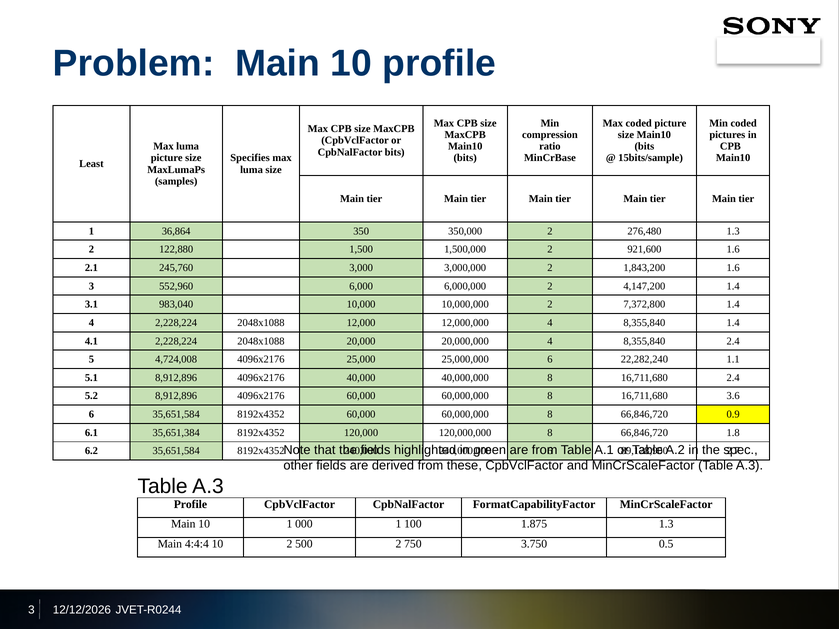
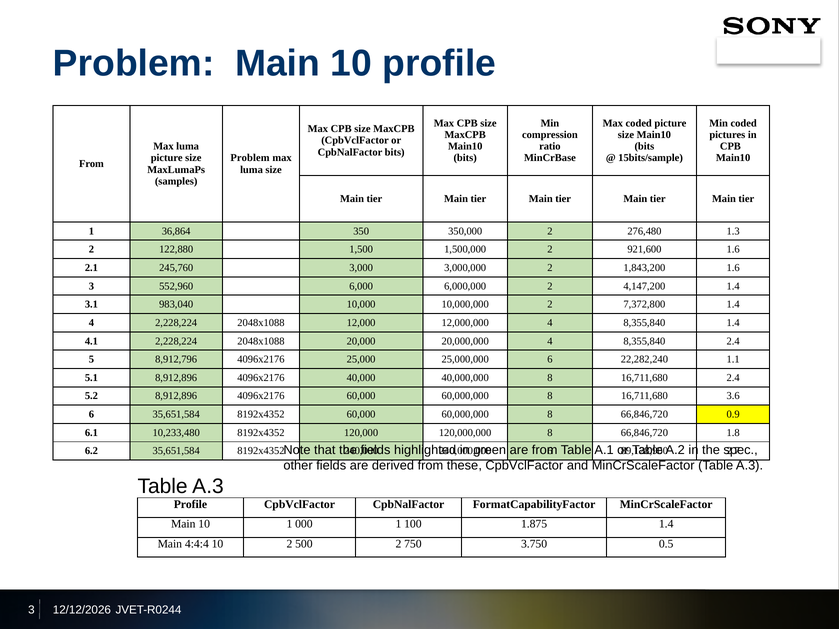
Specifies: Specifies -> Problem (250, 158)
Least: Least -> From (91, 164)
4,724,008: 4,724,008 -> 8,912,796 (176, 360)
35,651,384: 35,651,384 -> 10,233,480 (176, 433)
1.875 1.3: 1.3 -> 1.4 (666, 524)
